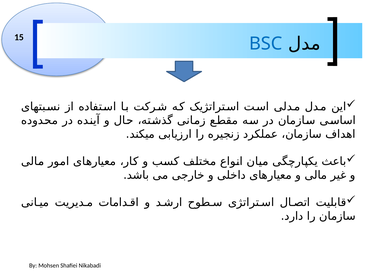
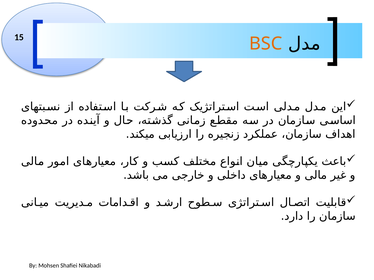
BSC colour: blue -> orange (266, 44)
